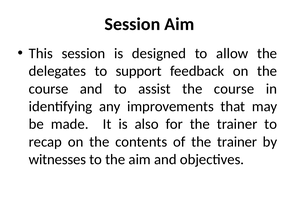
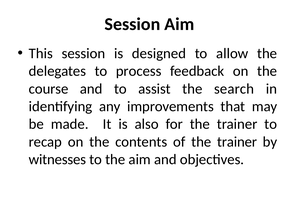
support: support -> process (139, 71)
assist the course: course -> search (234, 89)
